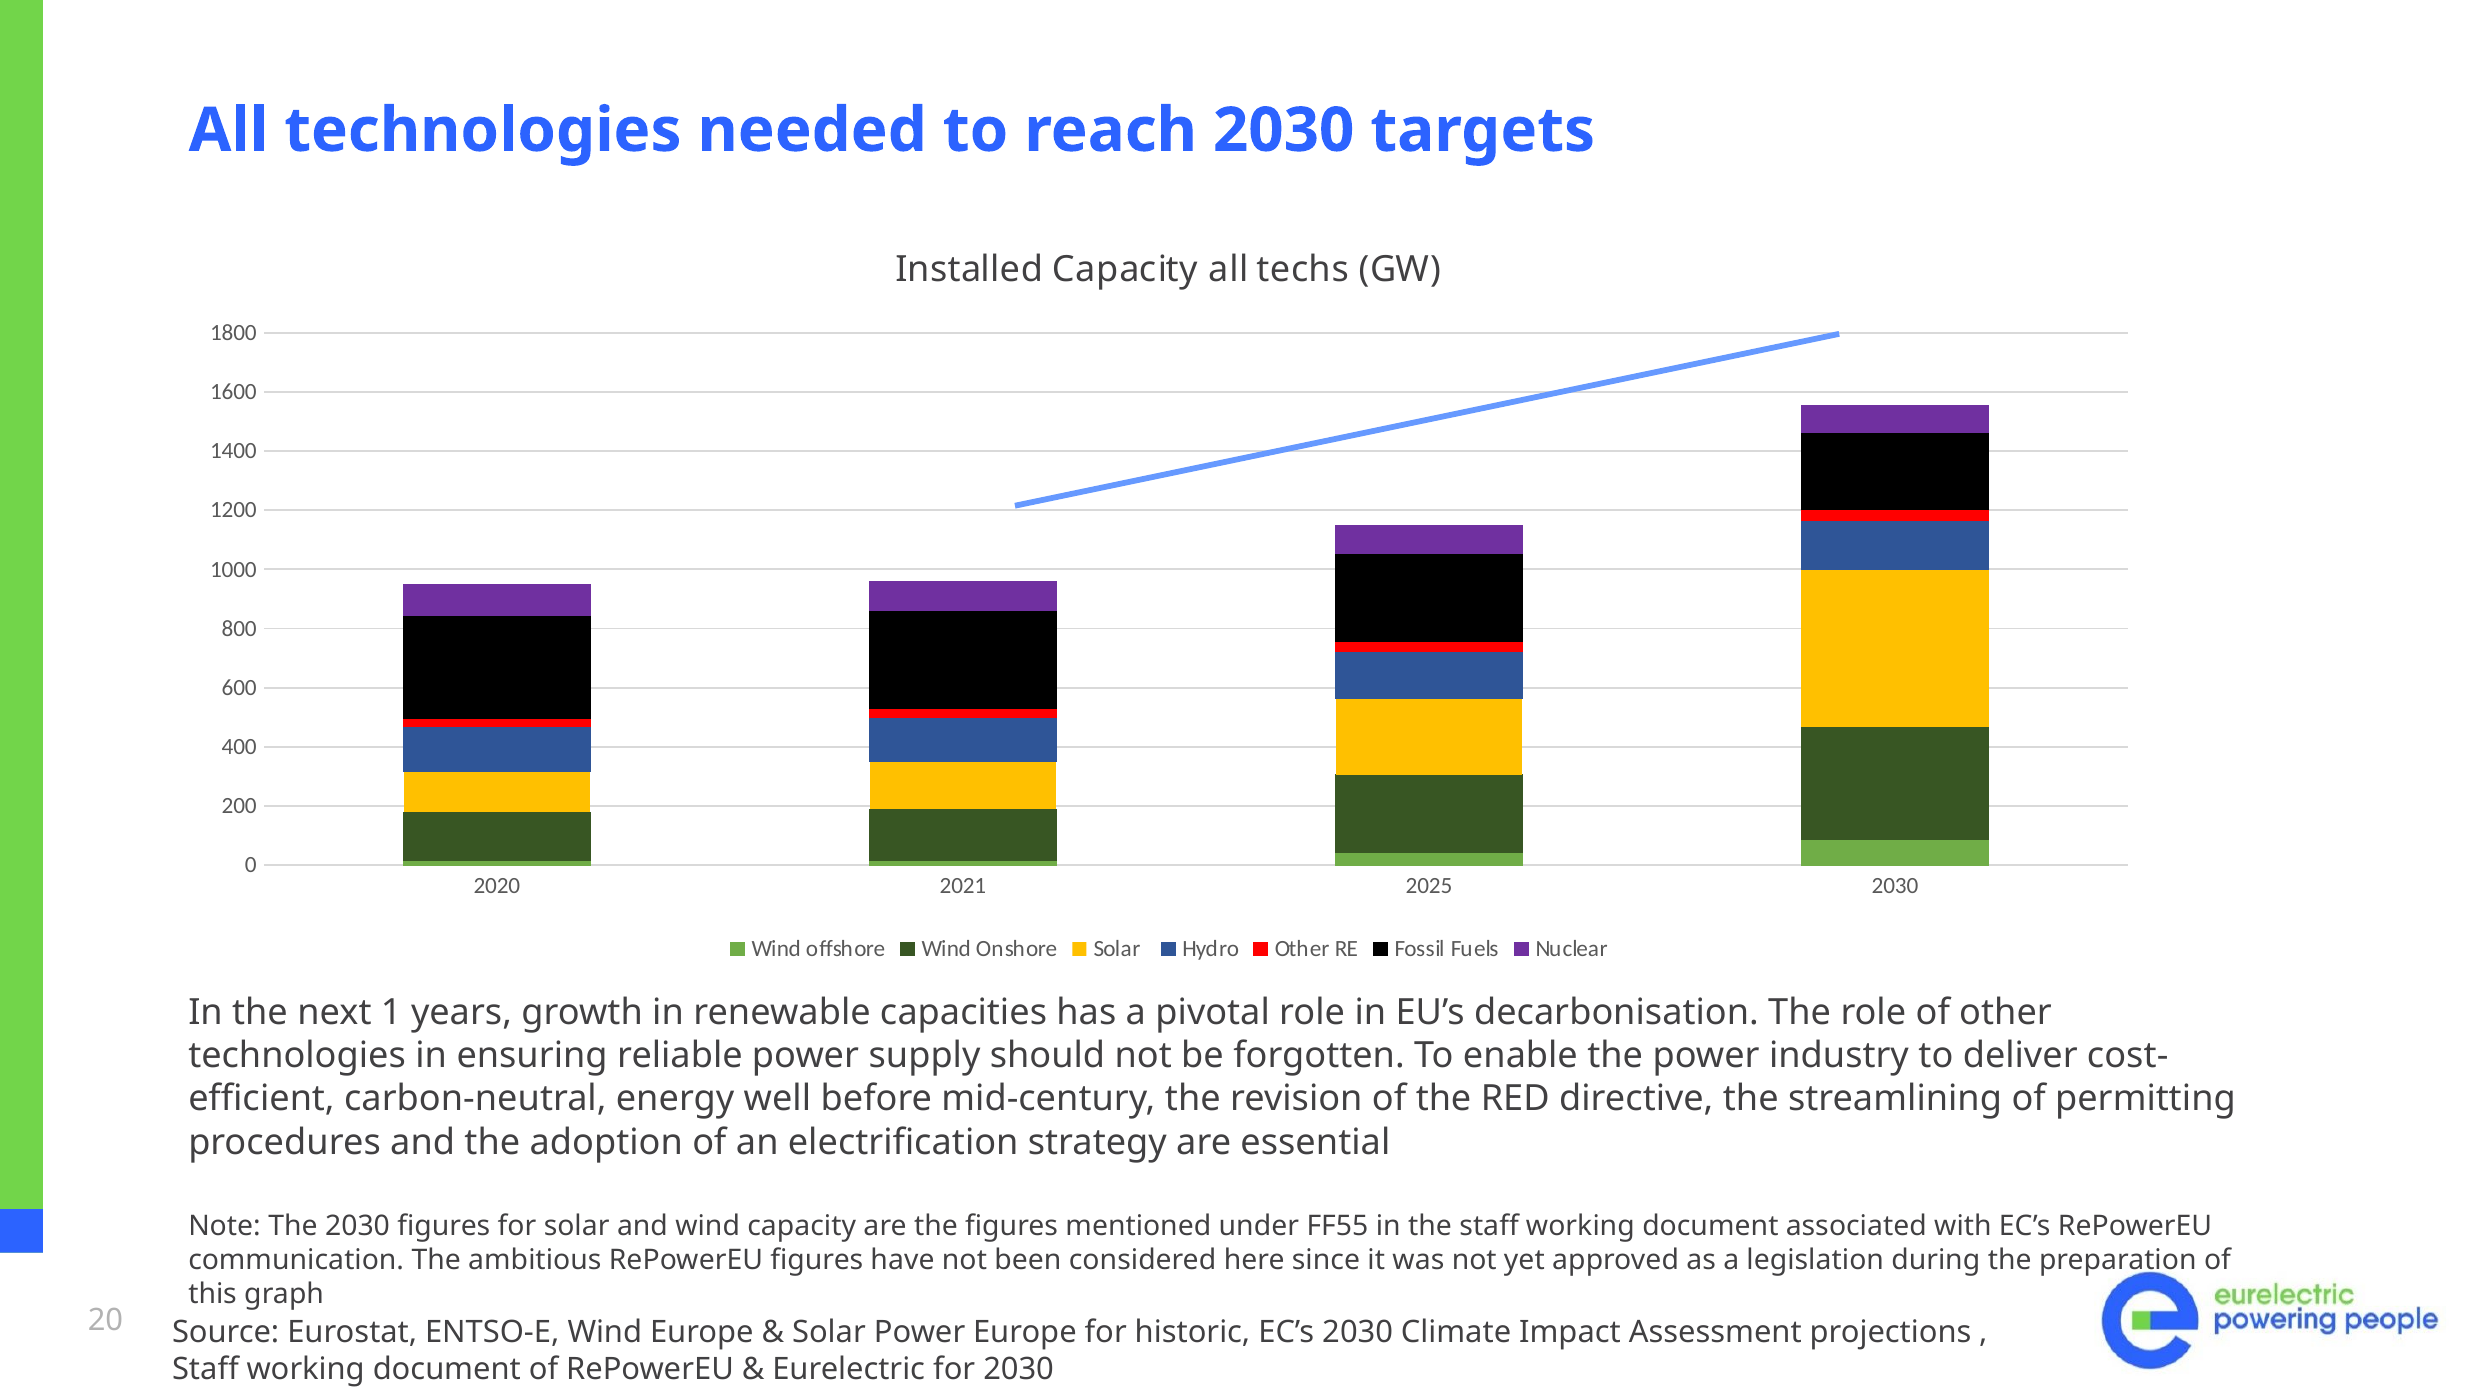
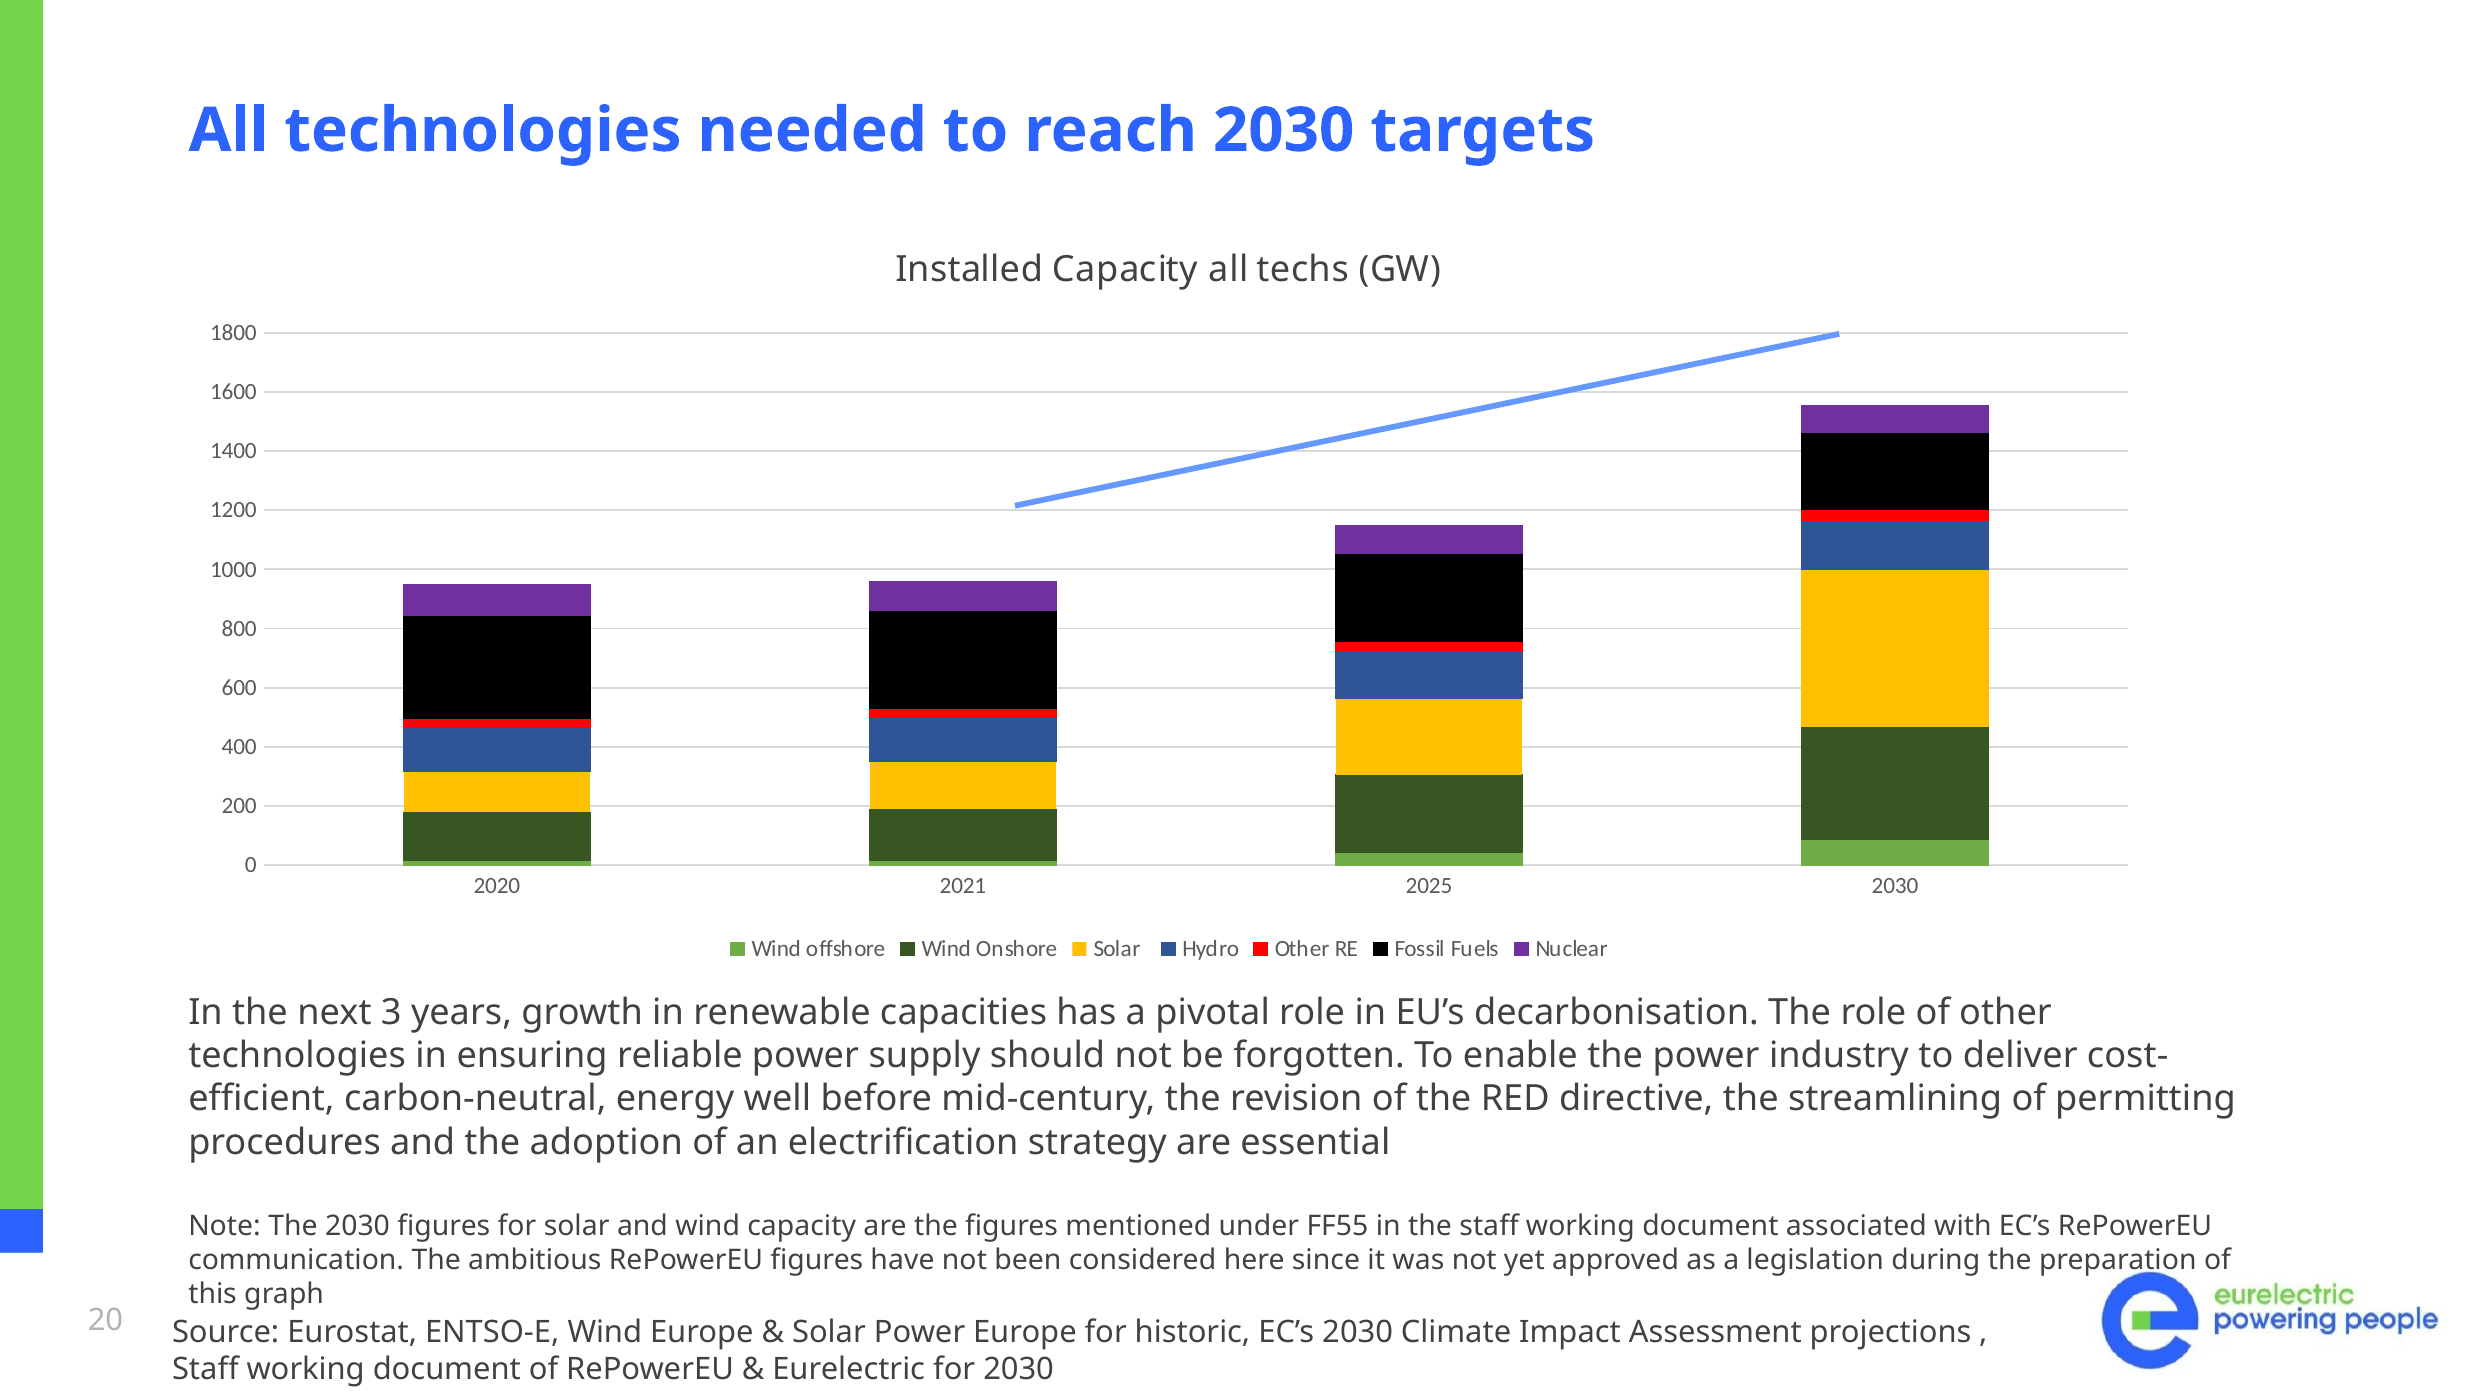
1: 1 -> 3 (391, 1012)
